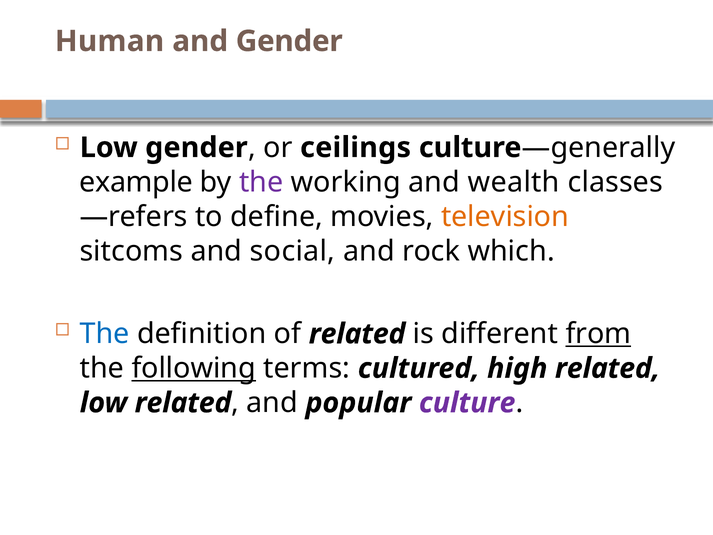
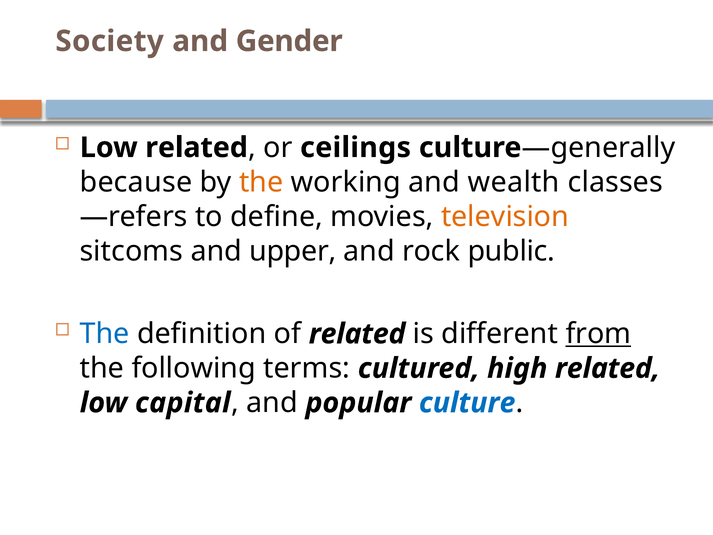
Human: Human -> Society (110, 41)
Low gender: gender -> related (197, 148)
example: example -> because (136, 182)
the colour: purple -> orange (261, 182)
social: social -> upper (293, 251)
which: which -> public (511, 251)
following underline: present -> none (194, 368)
low related: related -> capital (183, 403)
culture colour: purple -> blue (467, 403)
